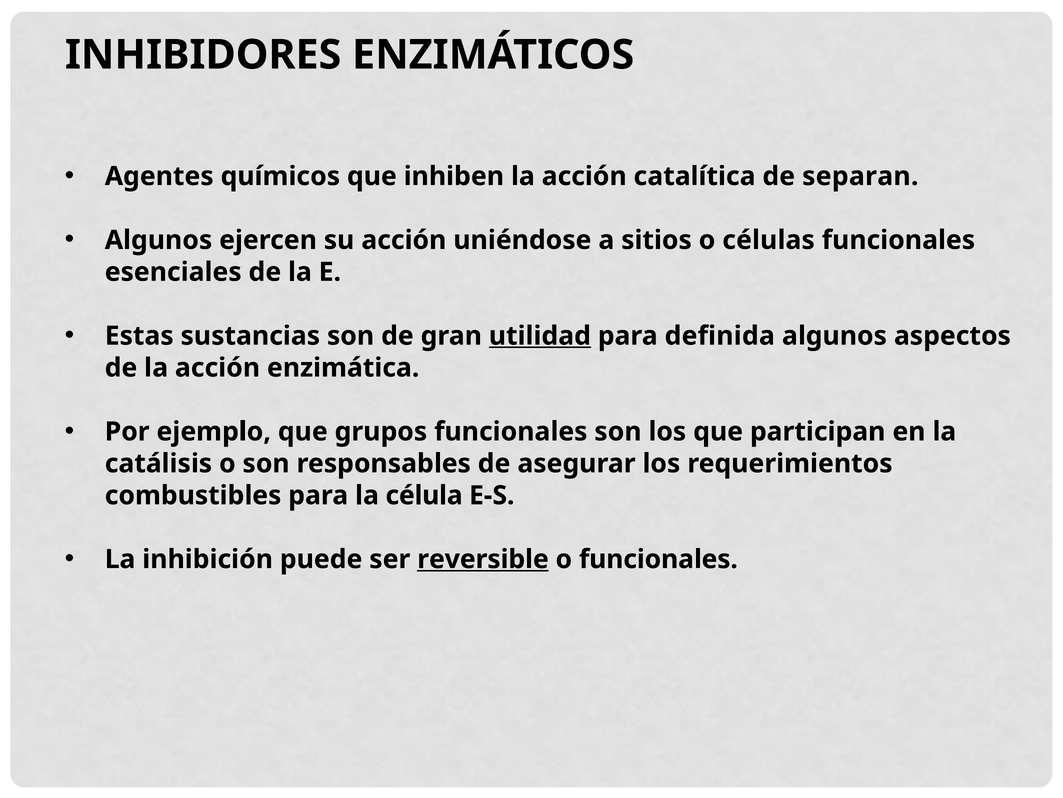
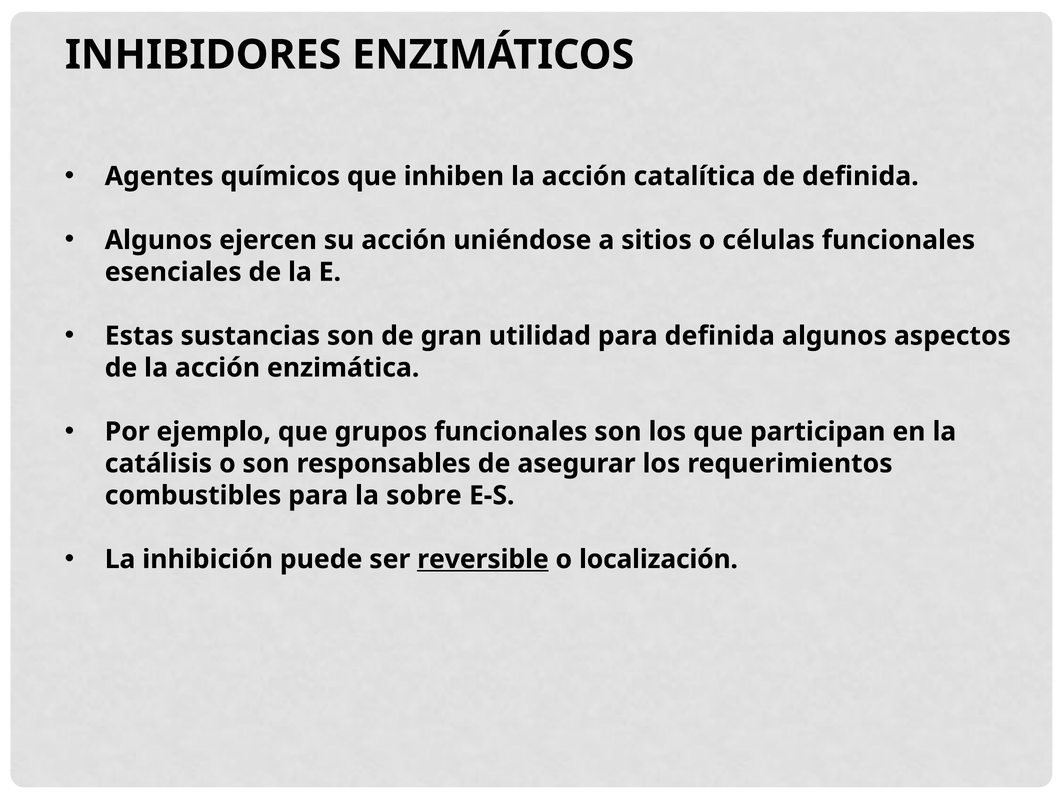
de separan: separan -> definida (860, 176)
utilidad underline: present -> none (540, 336)
célula: célula -> sobre (424, 495)
o funcionales: funcionales -> localización (658, 559)
